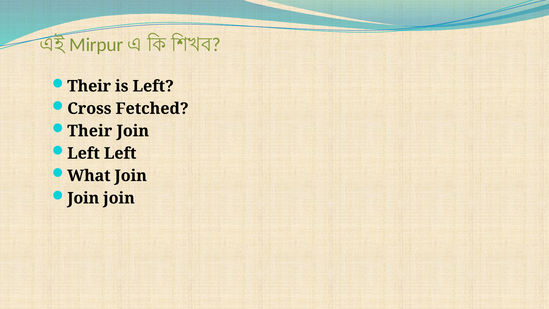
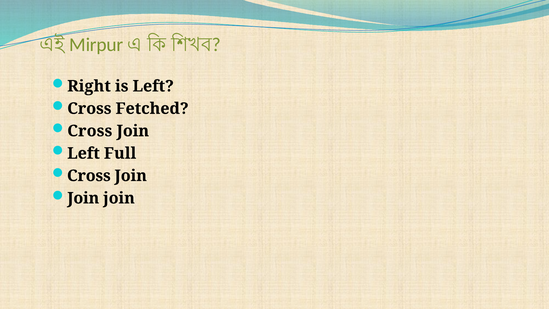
Their: Their -> Right (89, 86)
Their: Their -> Cross (90, 131)
Left Left: Left -> Full (120, 153)
What: What -> Cross (89, 176)
